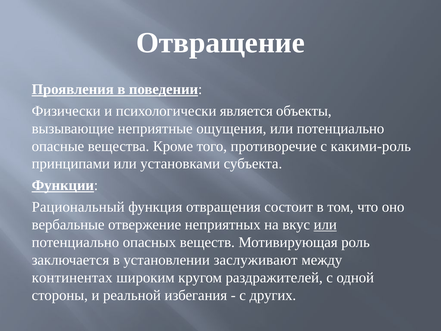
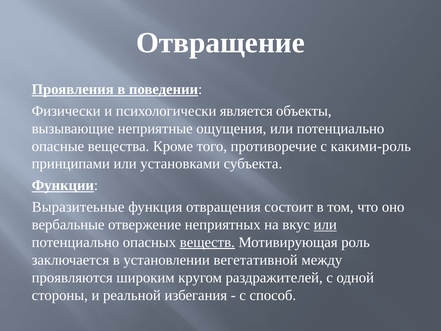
Рациональный: Рациональный -> Выразитеьные (78, 207)
веществ underline: none -> present (207, 242)
заслуживают: заслуживают -> вегетативной (256, 260)
континентах: континентах -> проявляются (72, 277)
других: других -> способ (273, 295)
